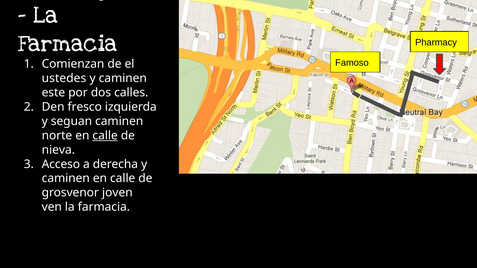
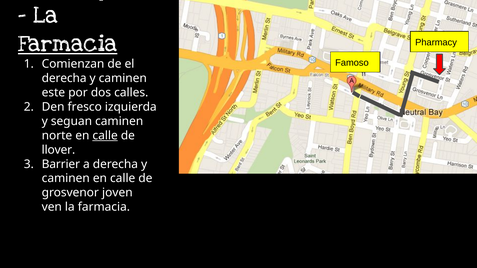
Farmacia underline: none -> present (68, 43)
ustedes: ustedes -> derecha (64, 78)
nieva: nieva -> llover (58, 150)
Acceso: Acceso -> Barrier (61, 164)
